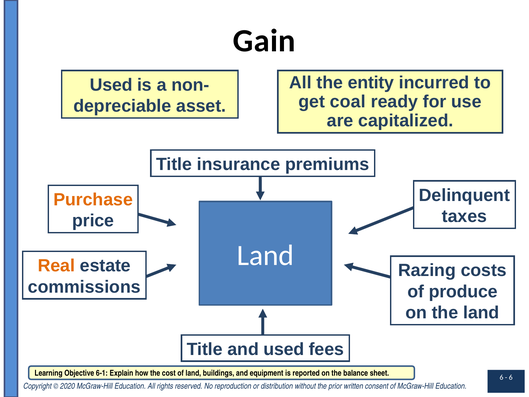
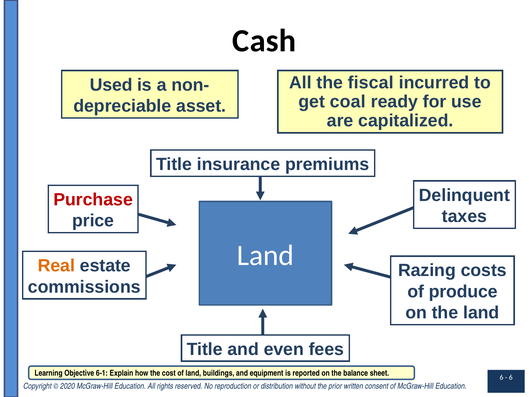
Gain: Gain -> Cash (264, 41)
entity: entity -> fiscal (371, 83)
Purchase colour: orange -> red (93, 200)
and used: used -> even (284, 349)
